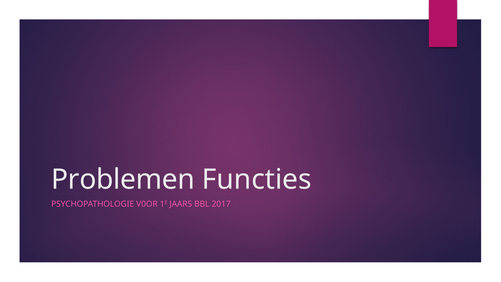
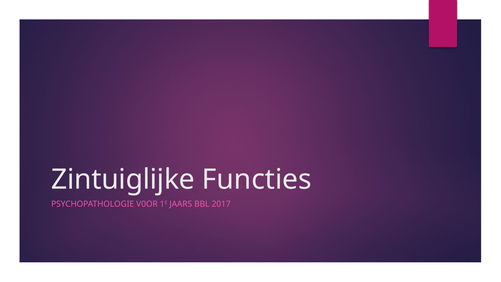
Problemen: Problemen -> Zintuiglijke (123, 179)
